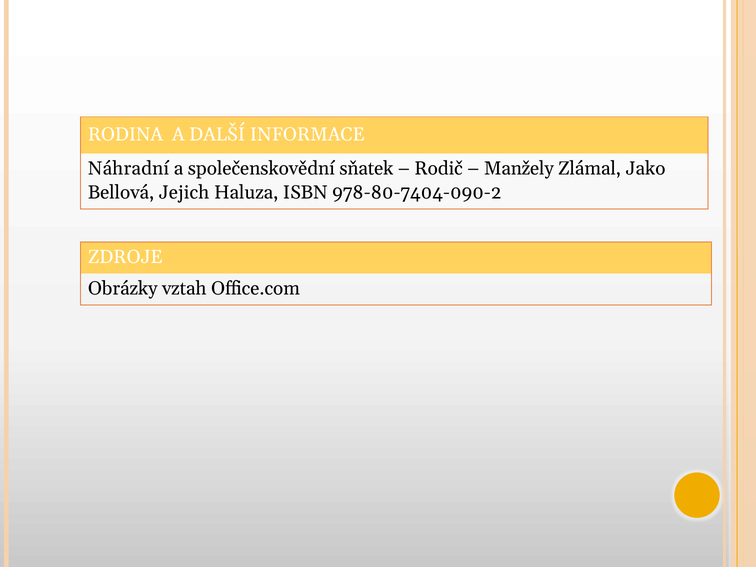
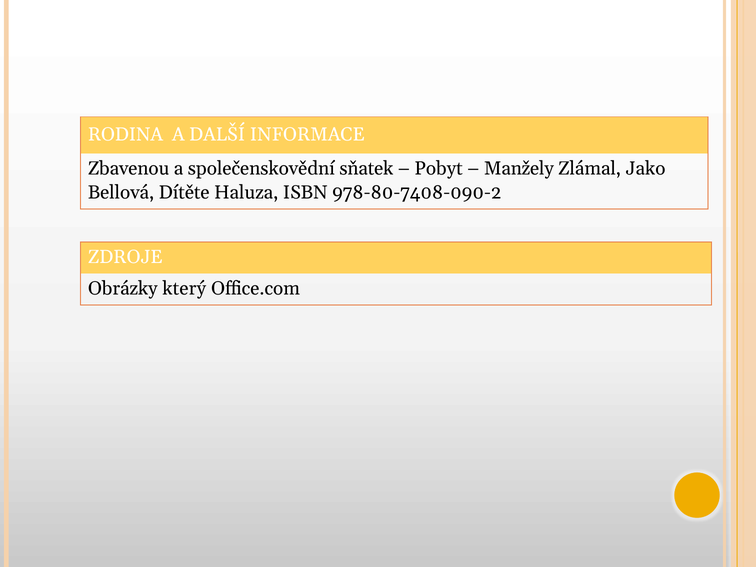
Náhradní: Náhradní -> Zbavenou (129, 169)
Rodič: Rodič -> Pobyt (439, 169)
Jejich: Jejich -> Dítěte (184, 193)
978-80-7404-090-2: 978-80-7404-090-2 -> 978-80-7408-090-2 (417, 193)
vztah: vztah -> který (184, 288)
